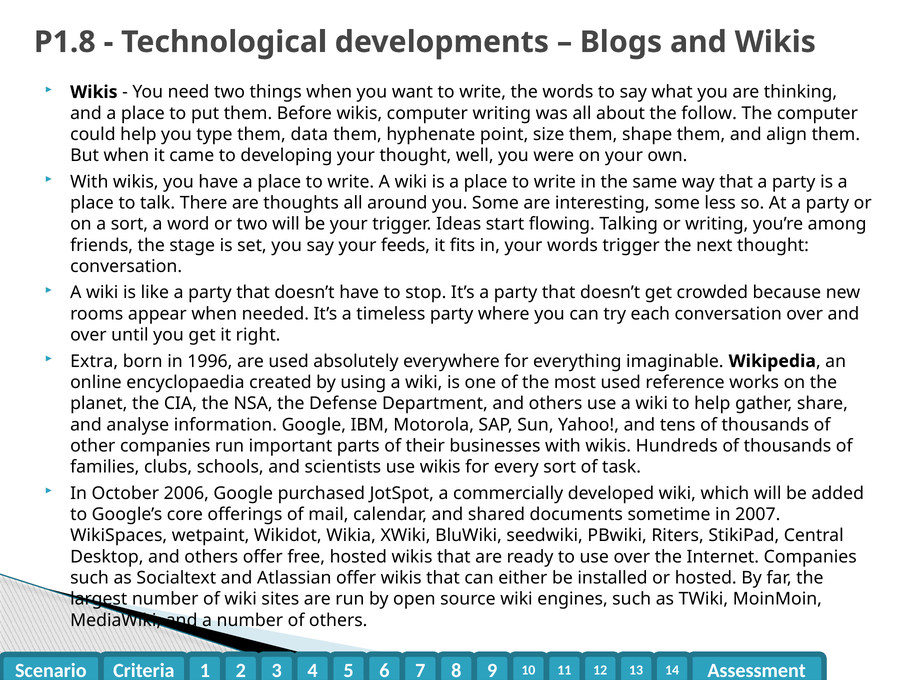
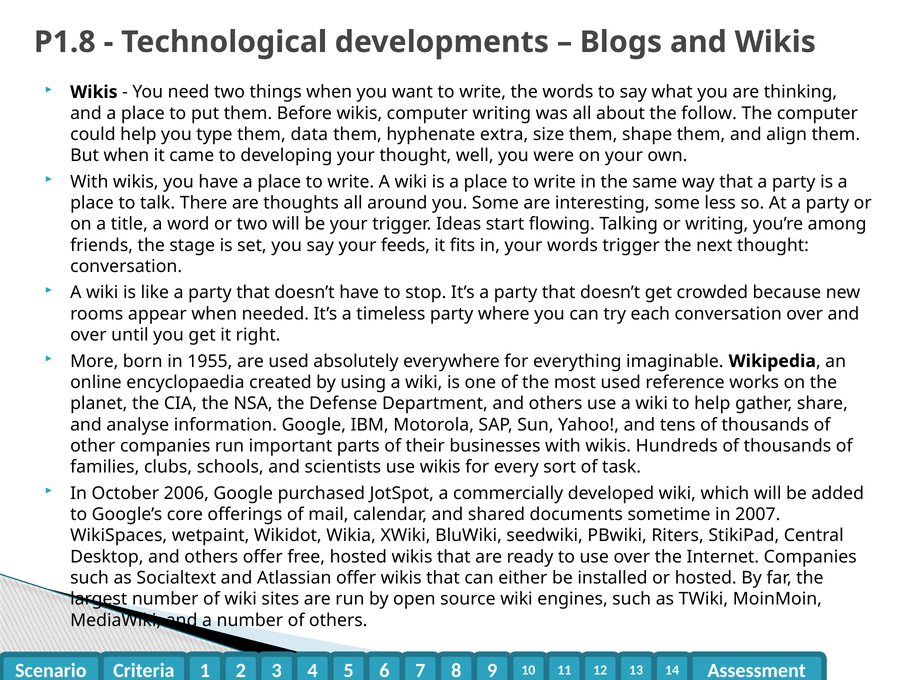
point: point -> extra (504, 134)
a sort: sort -> title (129, 224)
Extra: Extra -> More (94, 361)
1996: 1996 -> 1955 (210, 361)
